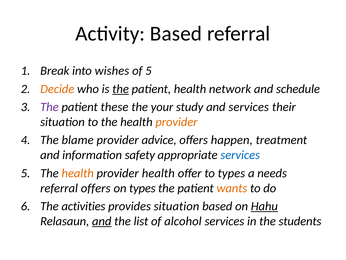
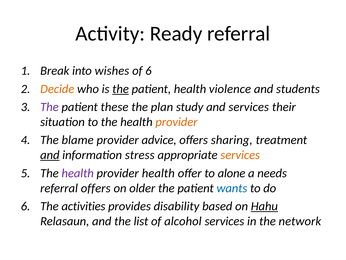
Activity Based: Based -> Ready (176, 33)
of 5: 5 -> 6 (148, 71)
network: network -> violence (230, 89)
schedule: schedule -> students (298, 89)
your: your -> plan (162, 107)
happen: happen -> sharing (232, 140)
and underline: none -> present (50, 155)
safety: safety -> stress (140, 155)
services colour: blue -> orange (240, 155)
health colour: orange -> purple (78, 173)
to types: types -> alone (232, 173)
on types: types -> older (142, 188)
wants colour: orange -> blue (232, 188)
provides situation: situation -> disability (177, 206)
and underline: present -> none (102, 221)
students: students -> network (300, 221)
